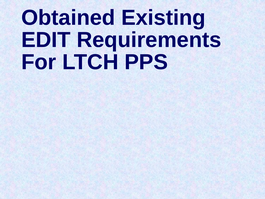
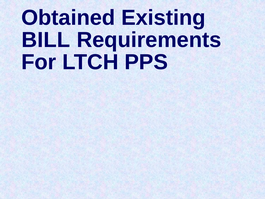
EDIT: EDIT -> BILL (46, 40)
